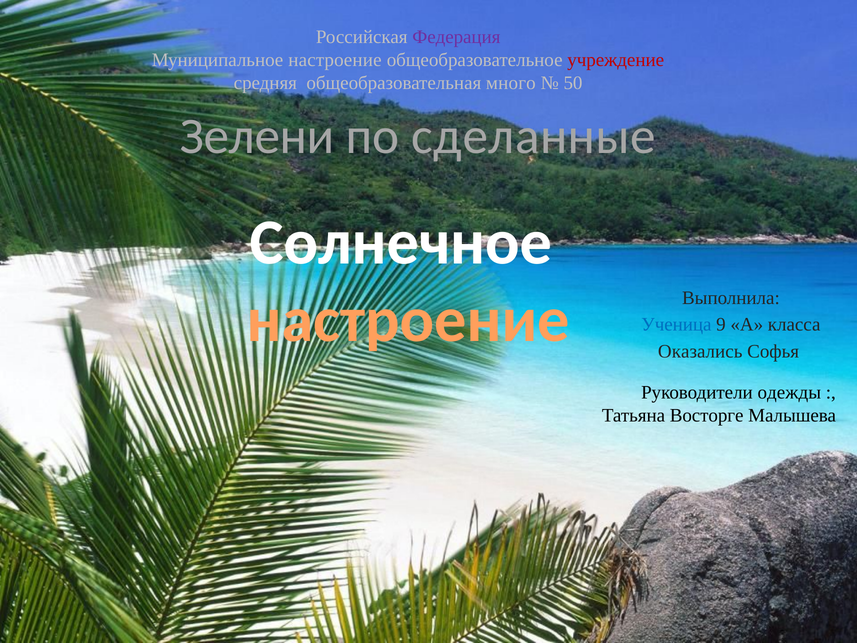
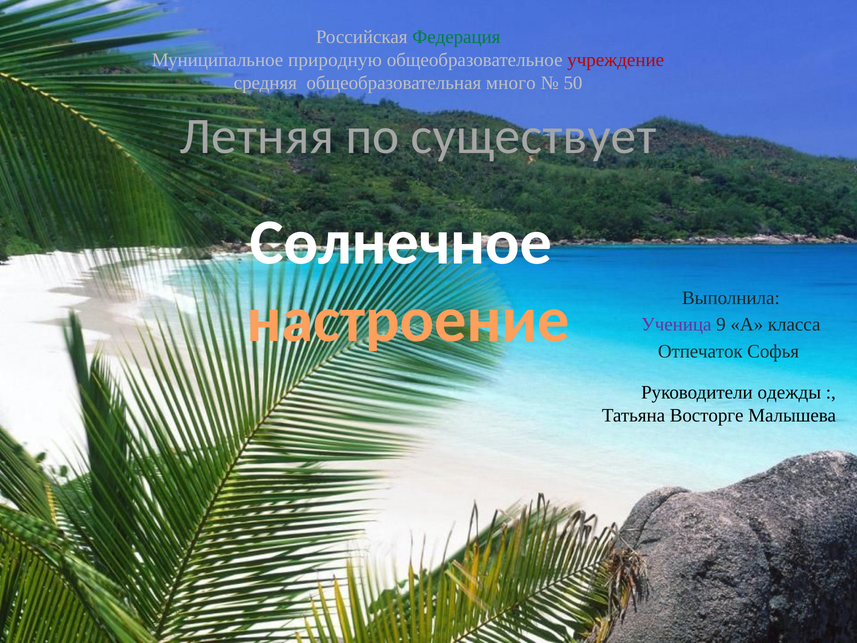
Федерация colour: purple -> green (456, 37)
Муниципальное настроение: настроение -> природную (335, 60)
Зелени: Зелени -> Летняя (257, 136)
сделанные: сделанные -> существует (534, 136)
Ученица colour: blue -> purple (676, 325)
Оказались: Оказались -> Отпечаток (700, 351)
